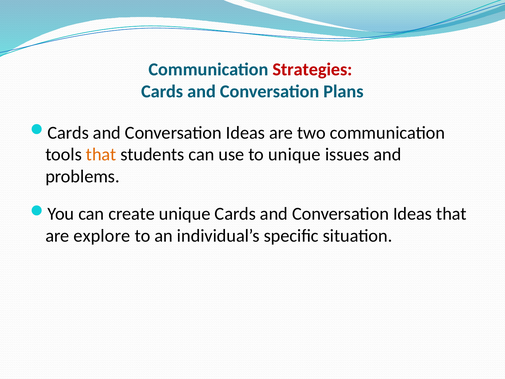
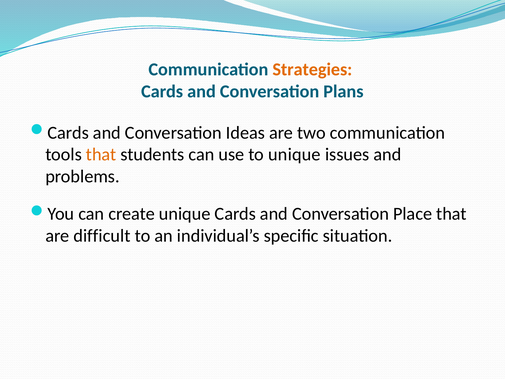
Strategies colour: red -> orange (312, 69)
Ideas: Ideas -> Place (413, 214)
explore: explore -> difficult (102, 236)
